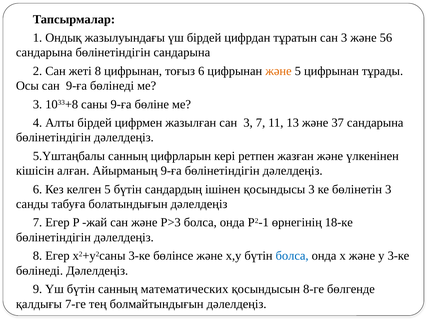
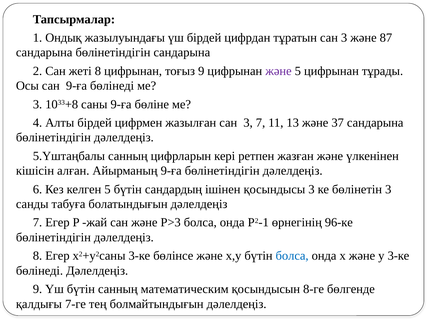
56: 56 -> 87 (386, 38)
тоғыз 6: 6 -> 9 (201, 71)
және colour: orange -> purple (278, 71)
18-ке: 18-ке -> 96-ке (339, 223)
математических: математических -> математическим (185, 289)
